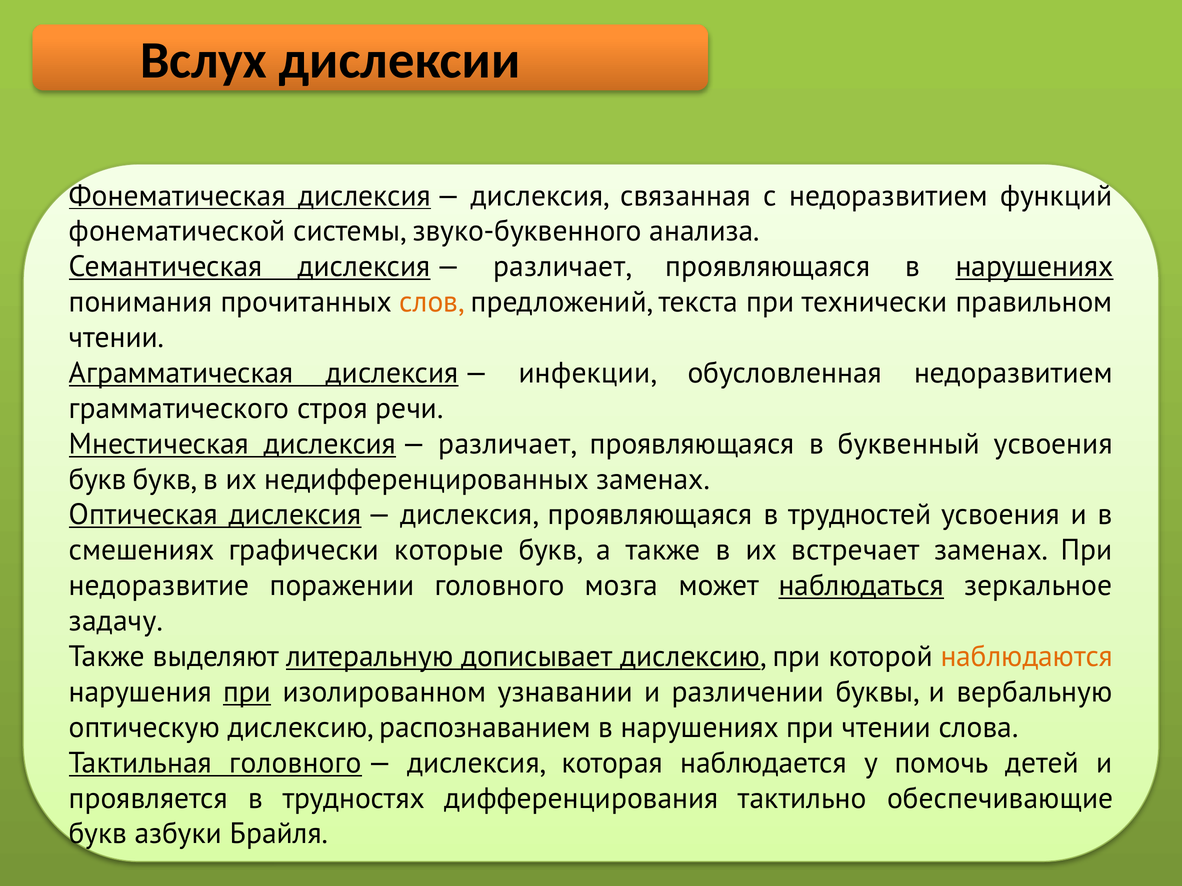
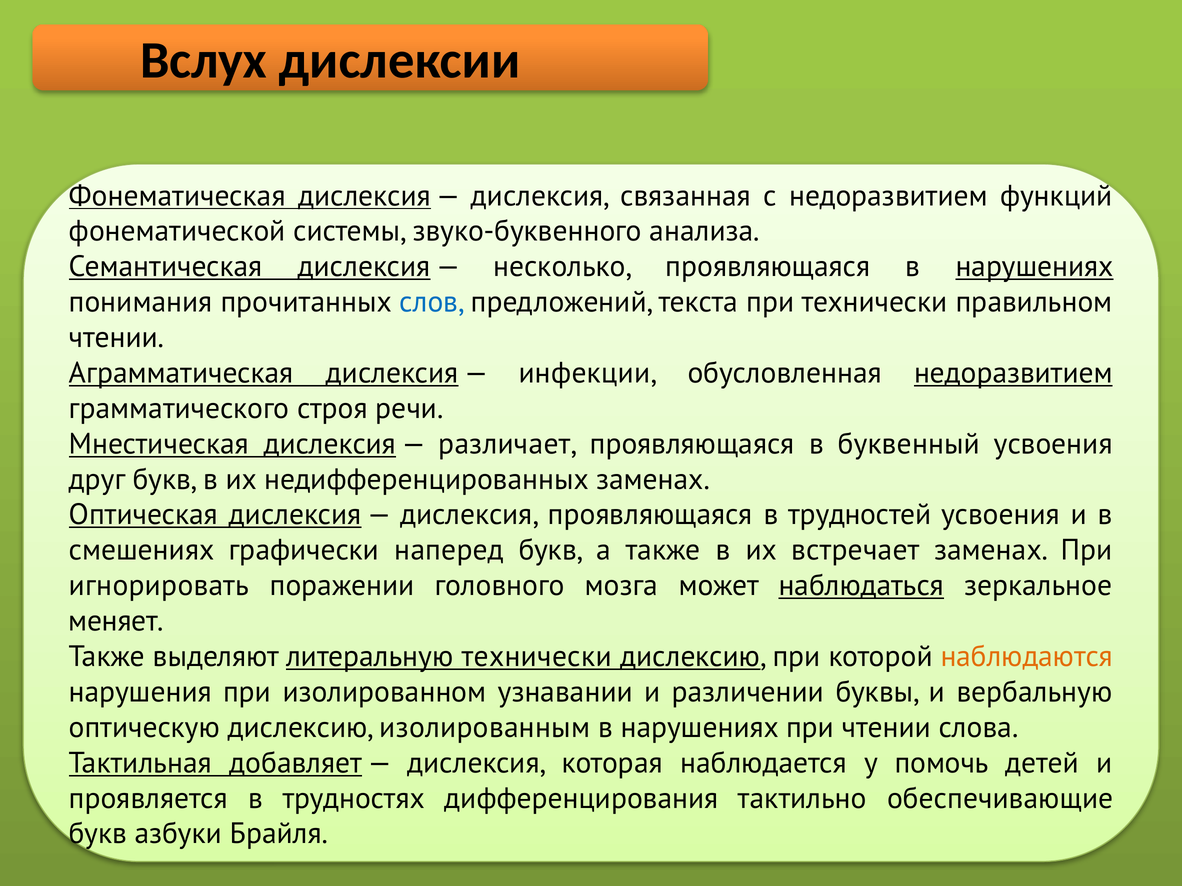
различает: различает -> несколько (563, 267)
слов colour: orange -> blue (432, 302)
недоразвитием underline: none -> present (1013, 373)
букв: букв -> друг (97, 480)
которые: которые -> наперед (449, 550)
недоразвитие: недоразвитие -> игнорировать (159, 586)
задачу: задачу -> меняет (116, 621)
литеральную дописывает: дописывает -> технически (537, 657)
при underline: present -> none (247, 692)
распознаванием: распознаванием -> изолированным (485, 728)
Тактильная головного: головного -> добавляет (296, 763)
